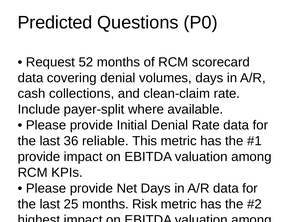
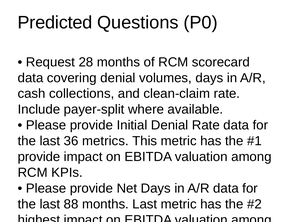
52: 52 -> 28 (86, 62)
reliable: reliable -> metrics (105, 141)
25: 25 -> 88 (71, 204)
months Risk: Risk -> Last (145, 204)
